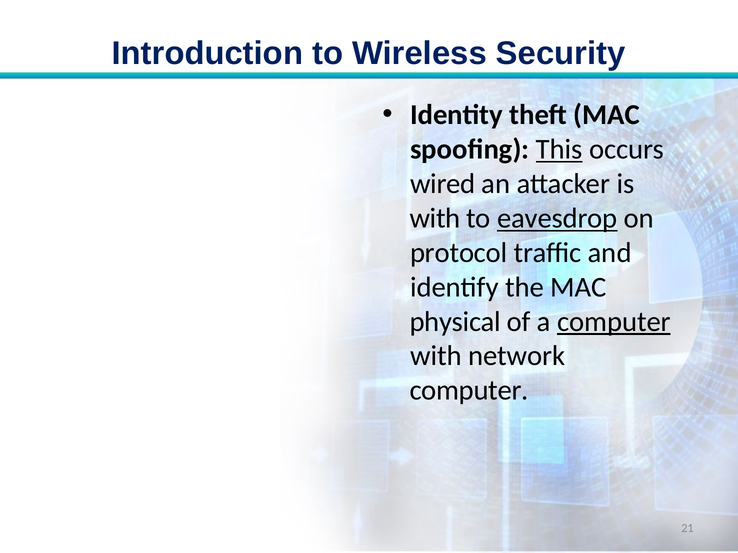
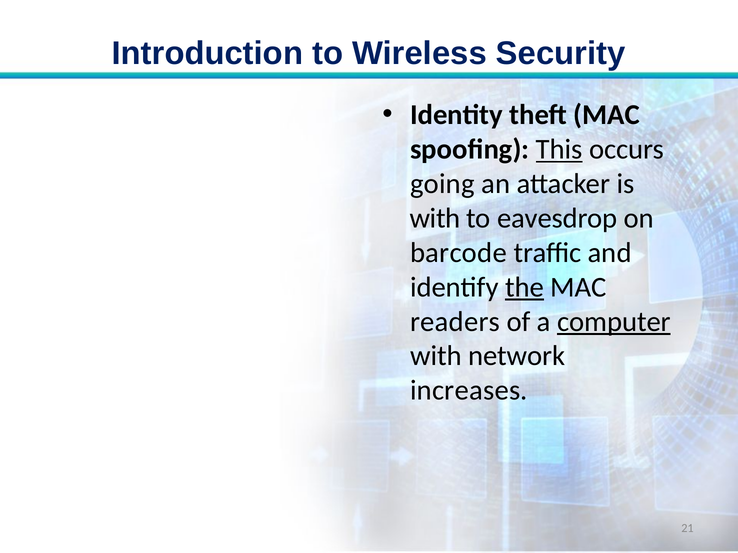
wired: wired -> going (442, 184)
eavesdrop underline: present -> none (557, 218)
protocol: protocol -> barcode (458, 253)
the underline: none -> present (524, 287)
physical: physical -> readers (455, 322)
computer: computer -> increases (469, 391)
